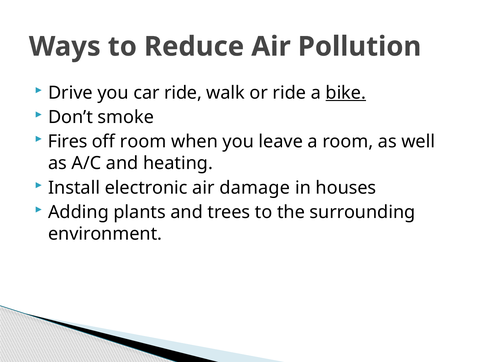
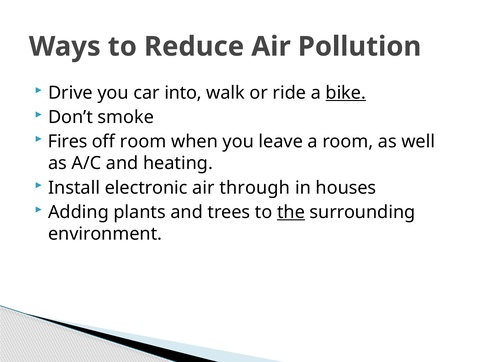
car ride: ride -> into (183, 93)
damage: damage -> through (255, 187)
the underline: none -> present (291, 212)
